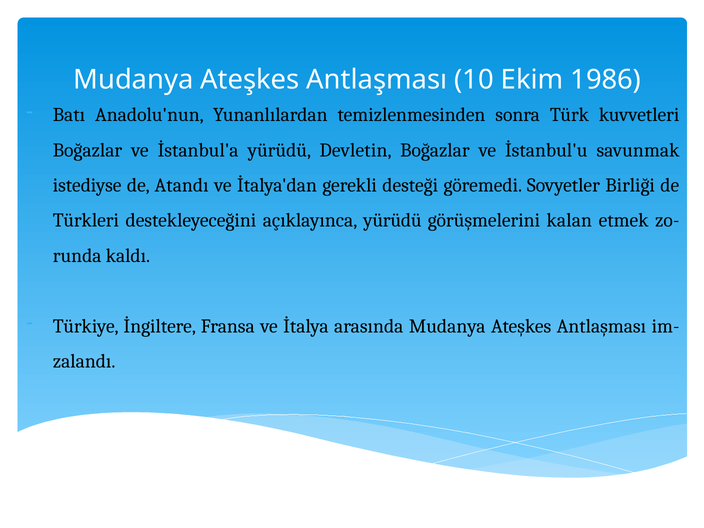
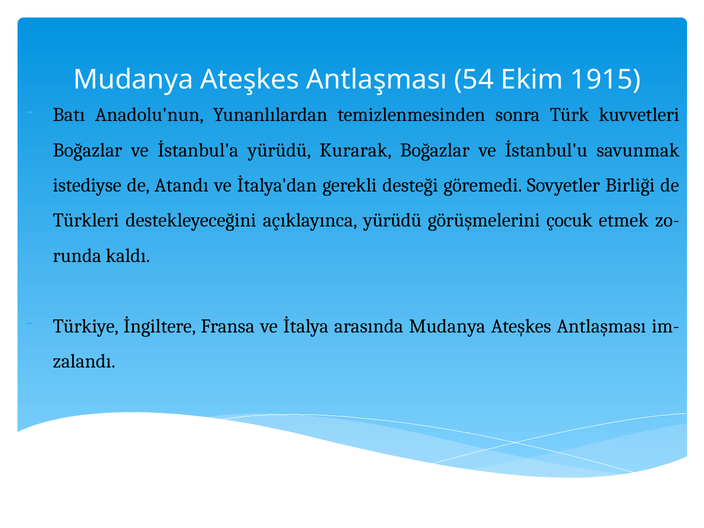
10: 10 -> 54 (474, 80)
1986: 1986 -> 1915 (606, 80)
Devletin: Devletin -> Kurarak (356, 150)
kalan: kalan -> çocuk (569, 221)
